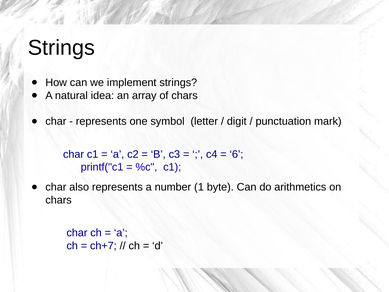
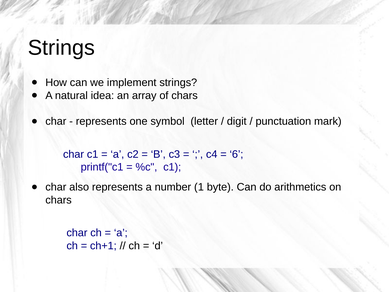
ch+7: ch+7 -> ch+1 (103, 246)
